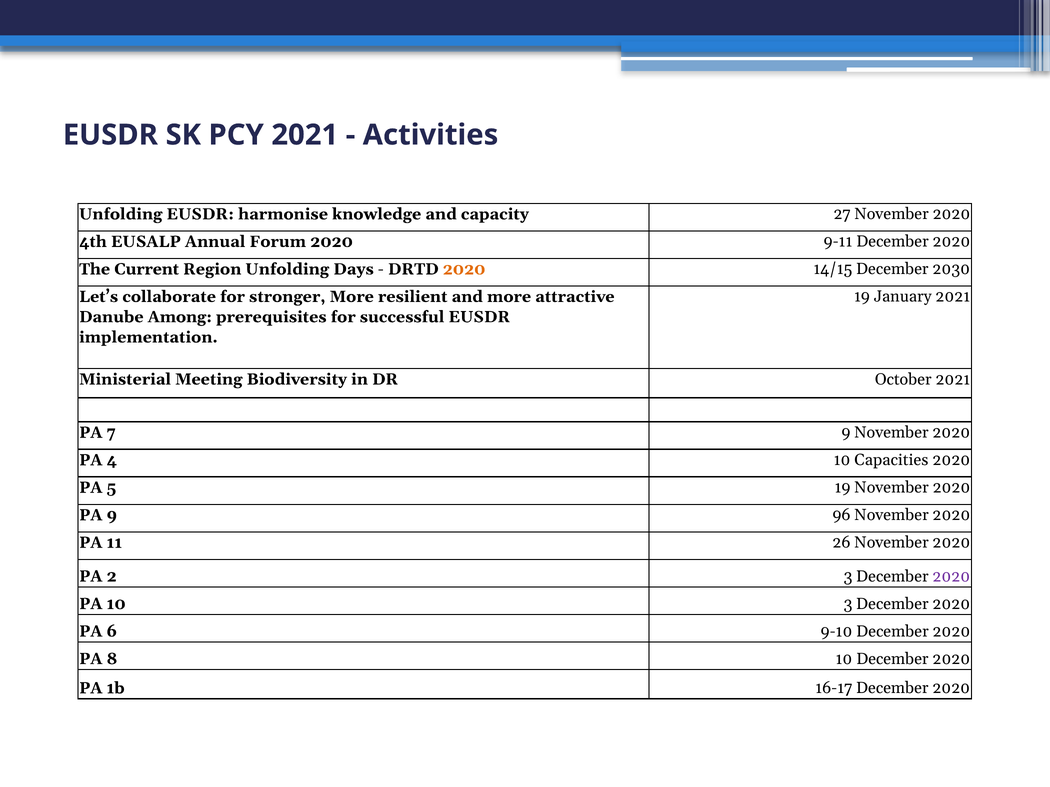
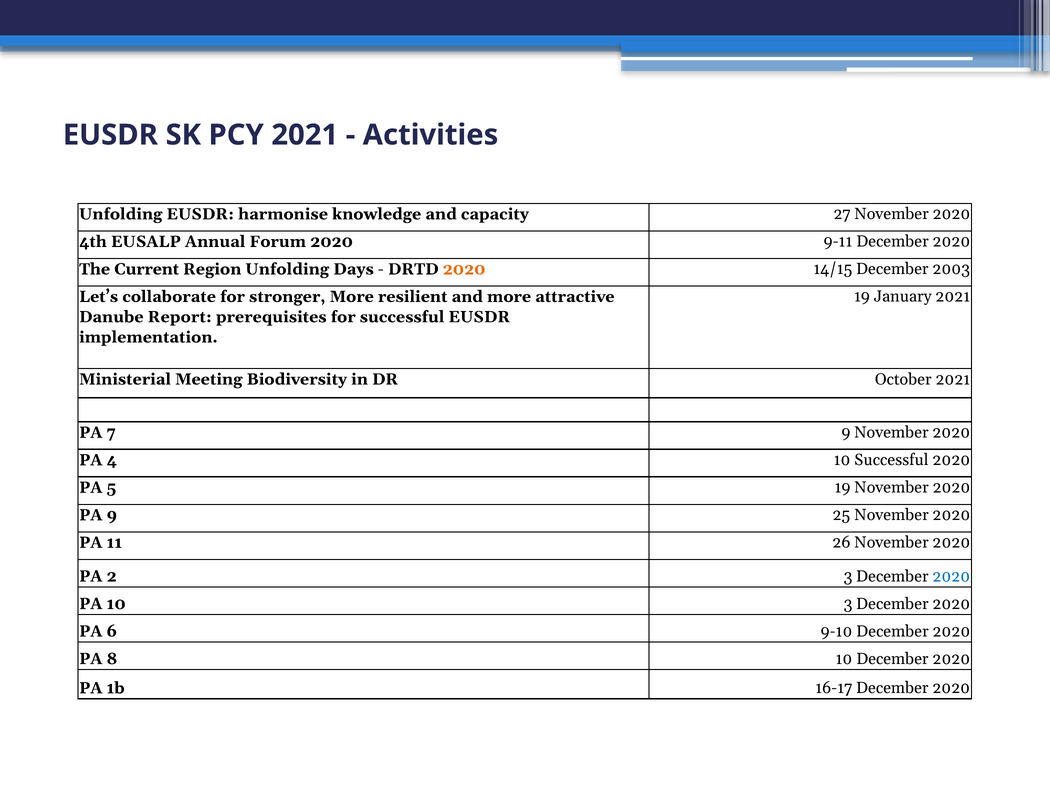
2030: 2030 -> 2003 (951, 269)
Among: Among -> Report (180, 317)
10 Capacities: Capacities -> Successful (891, 460)
96: 96 -> 25 (841, 515)
2020 colour: purple -> blue (951, 577)
